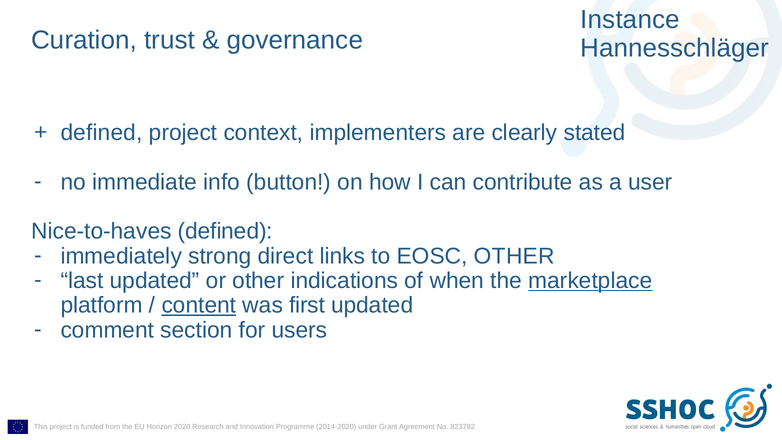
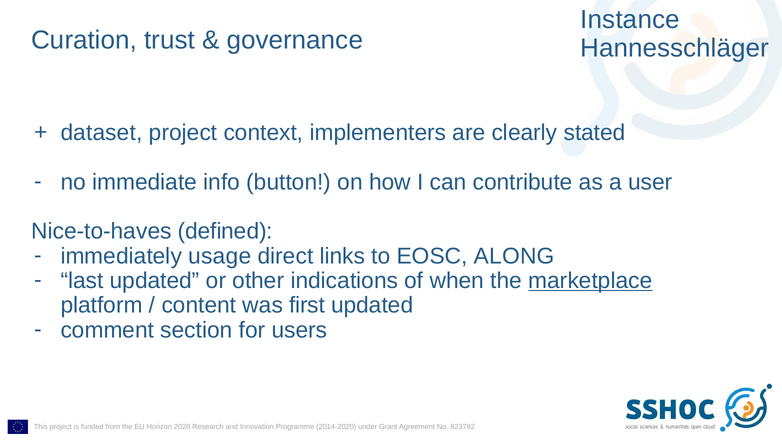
defined: defined -> dataset (102, 133)
strong: strong -> usage (220, 256)
EOSC OTHER: OTHER -> ALONG (514, 256)
content underline: present -> none (199, 305)
